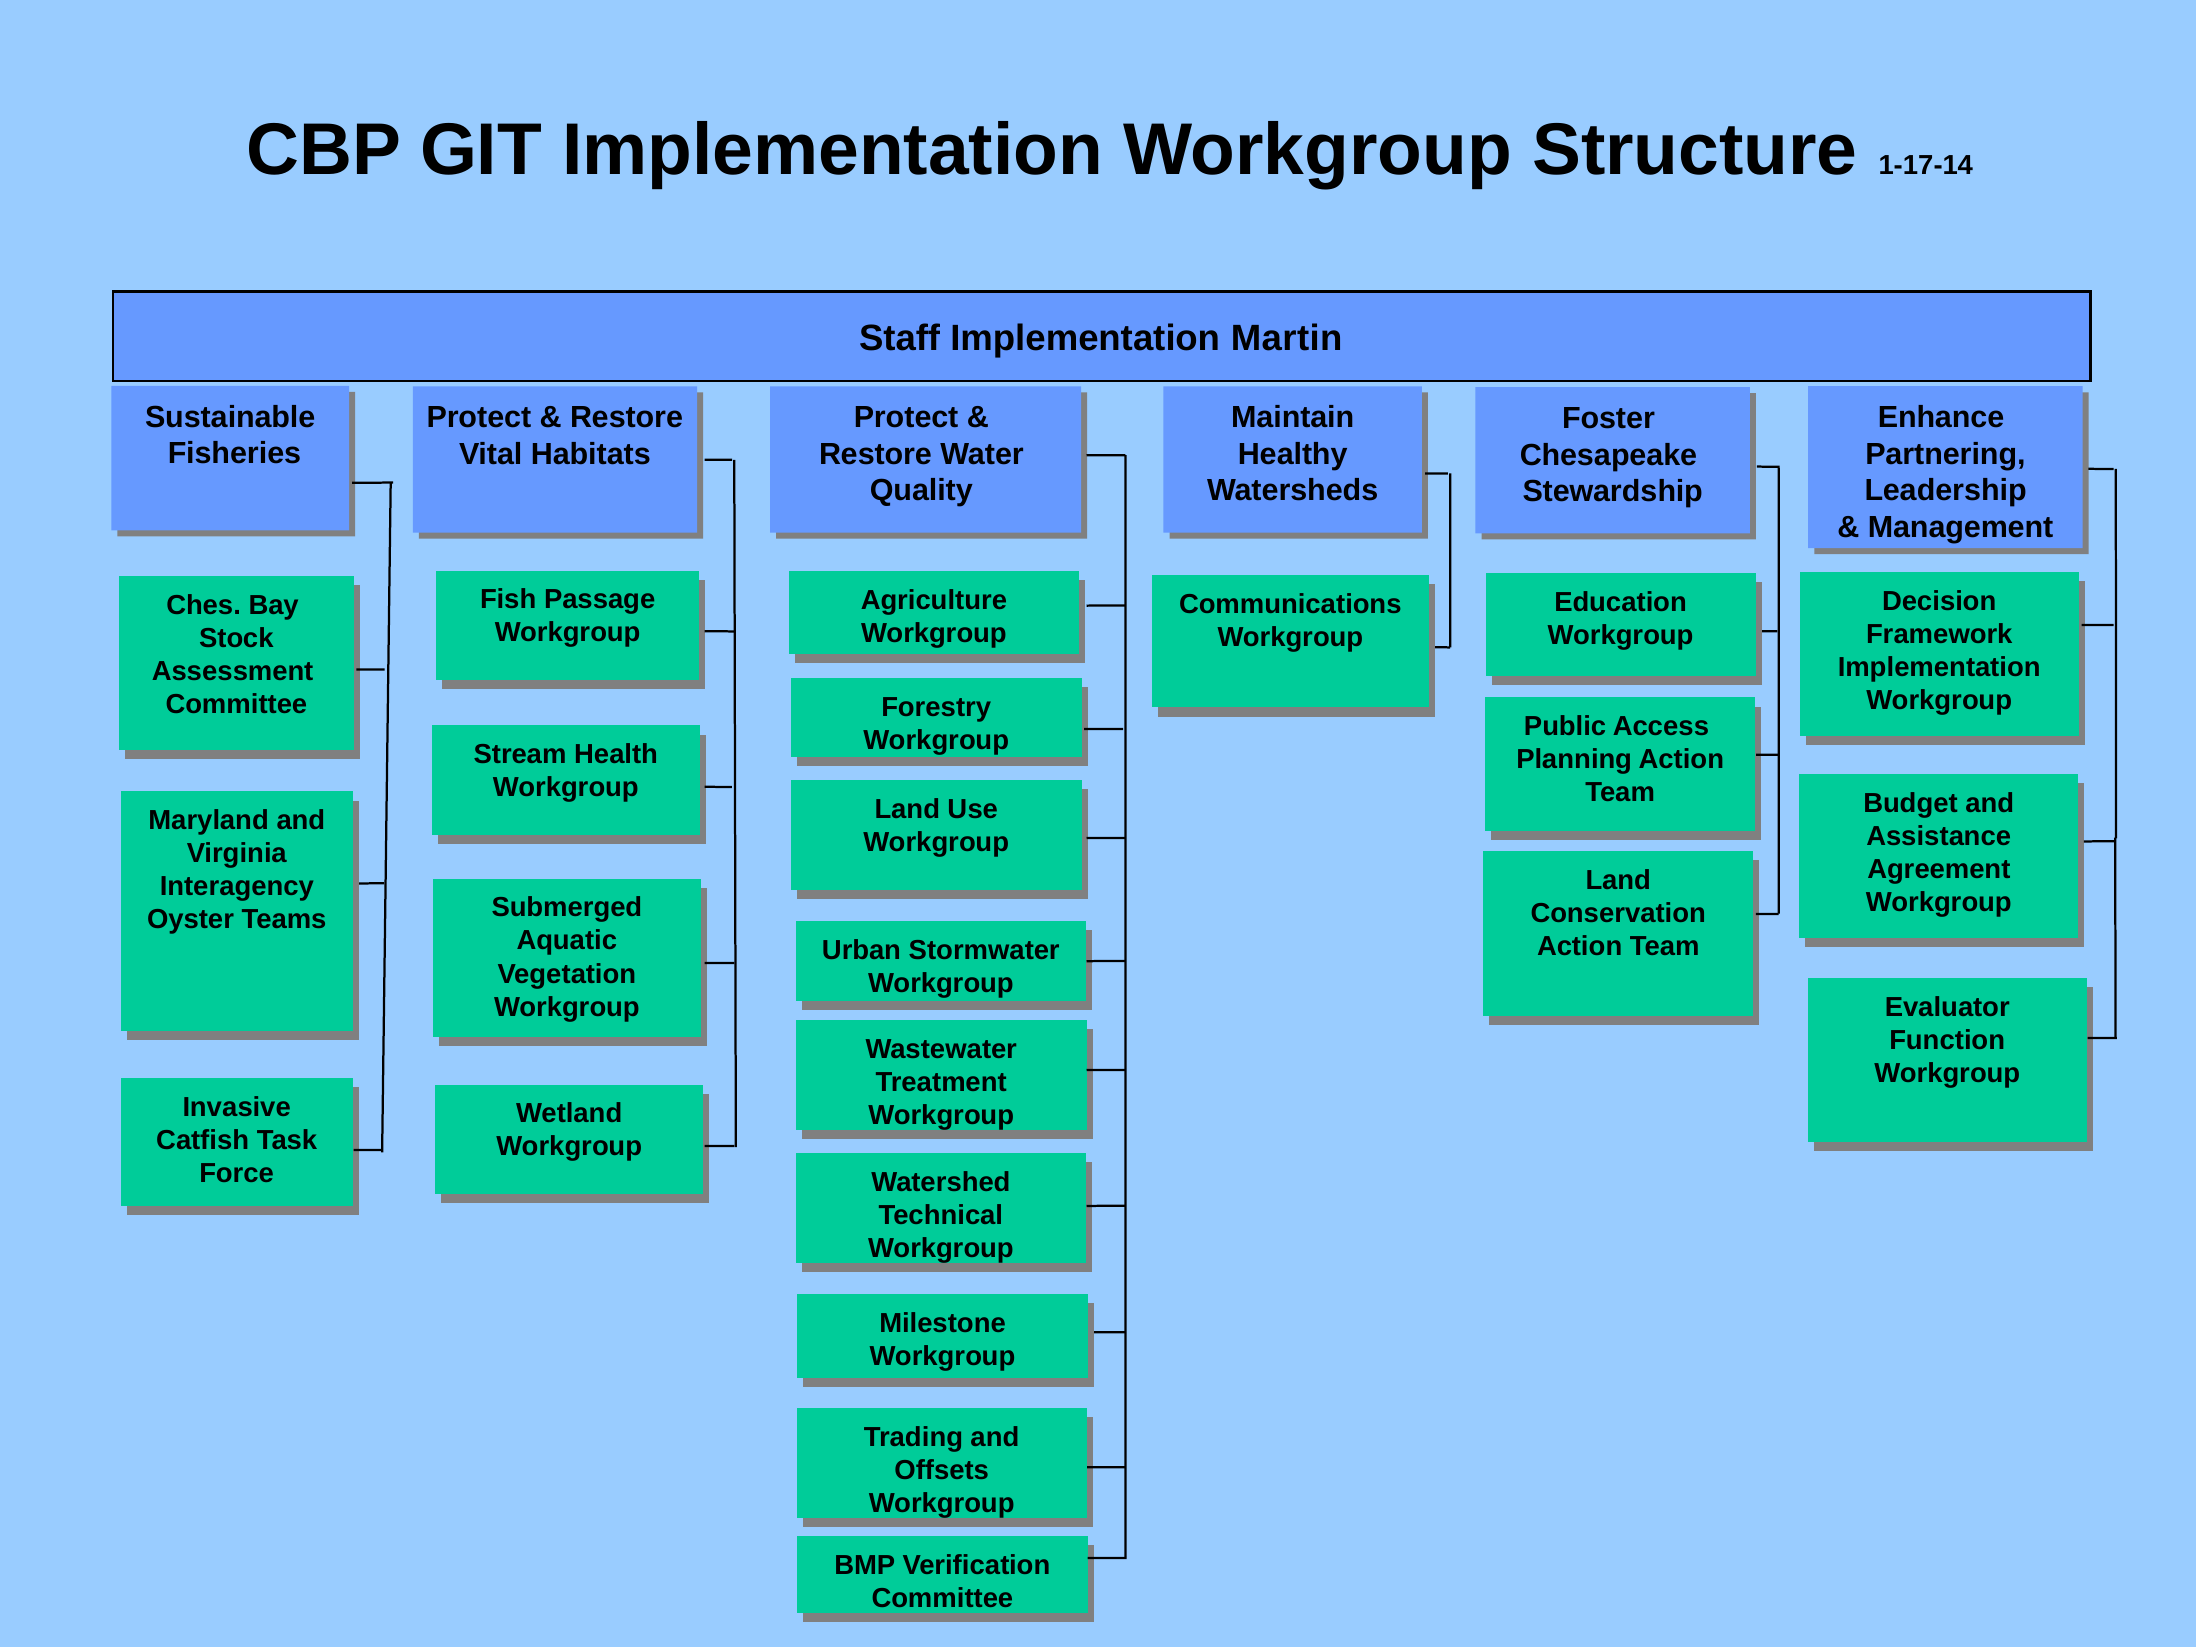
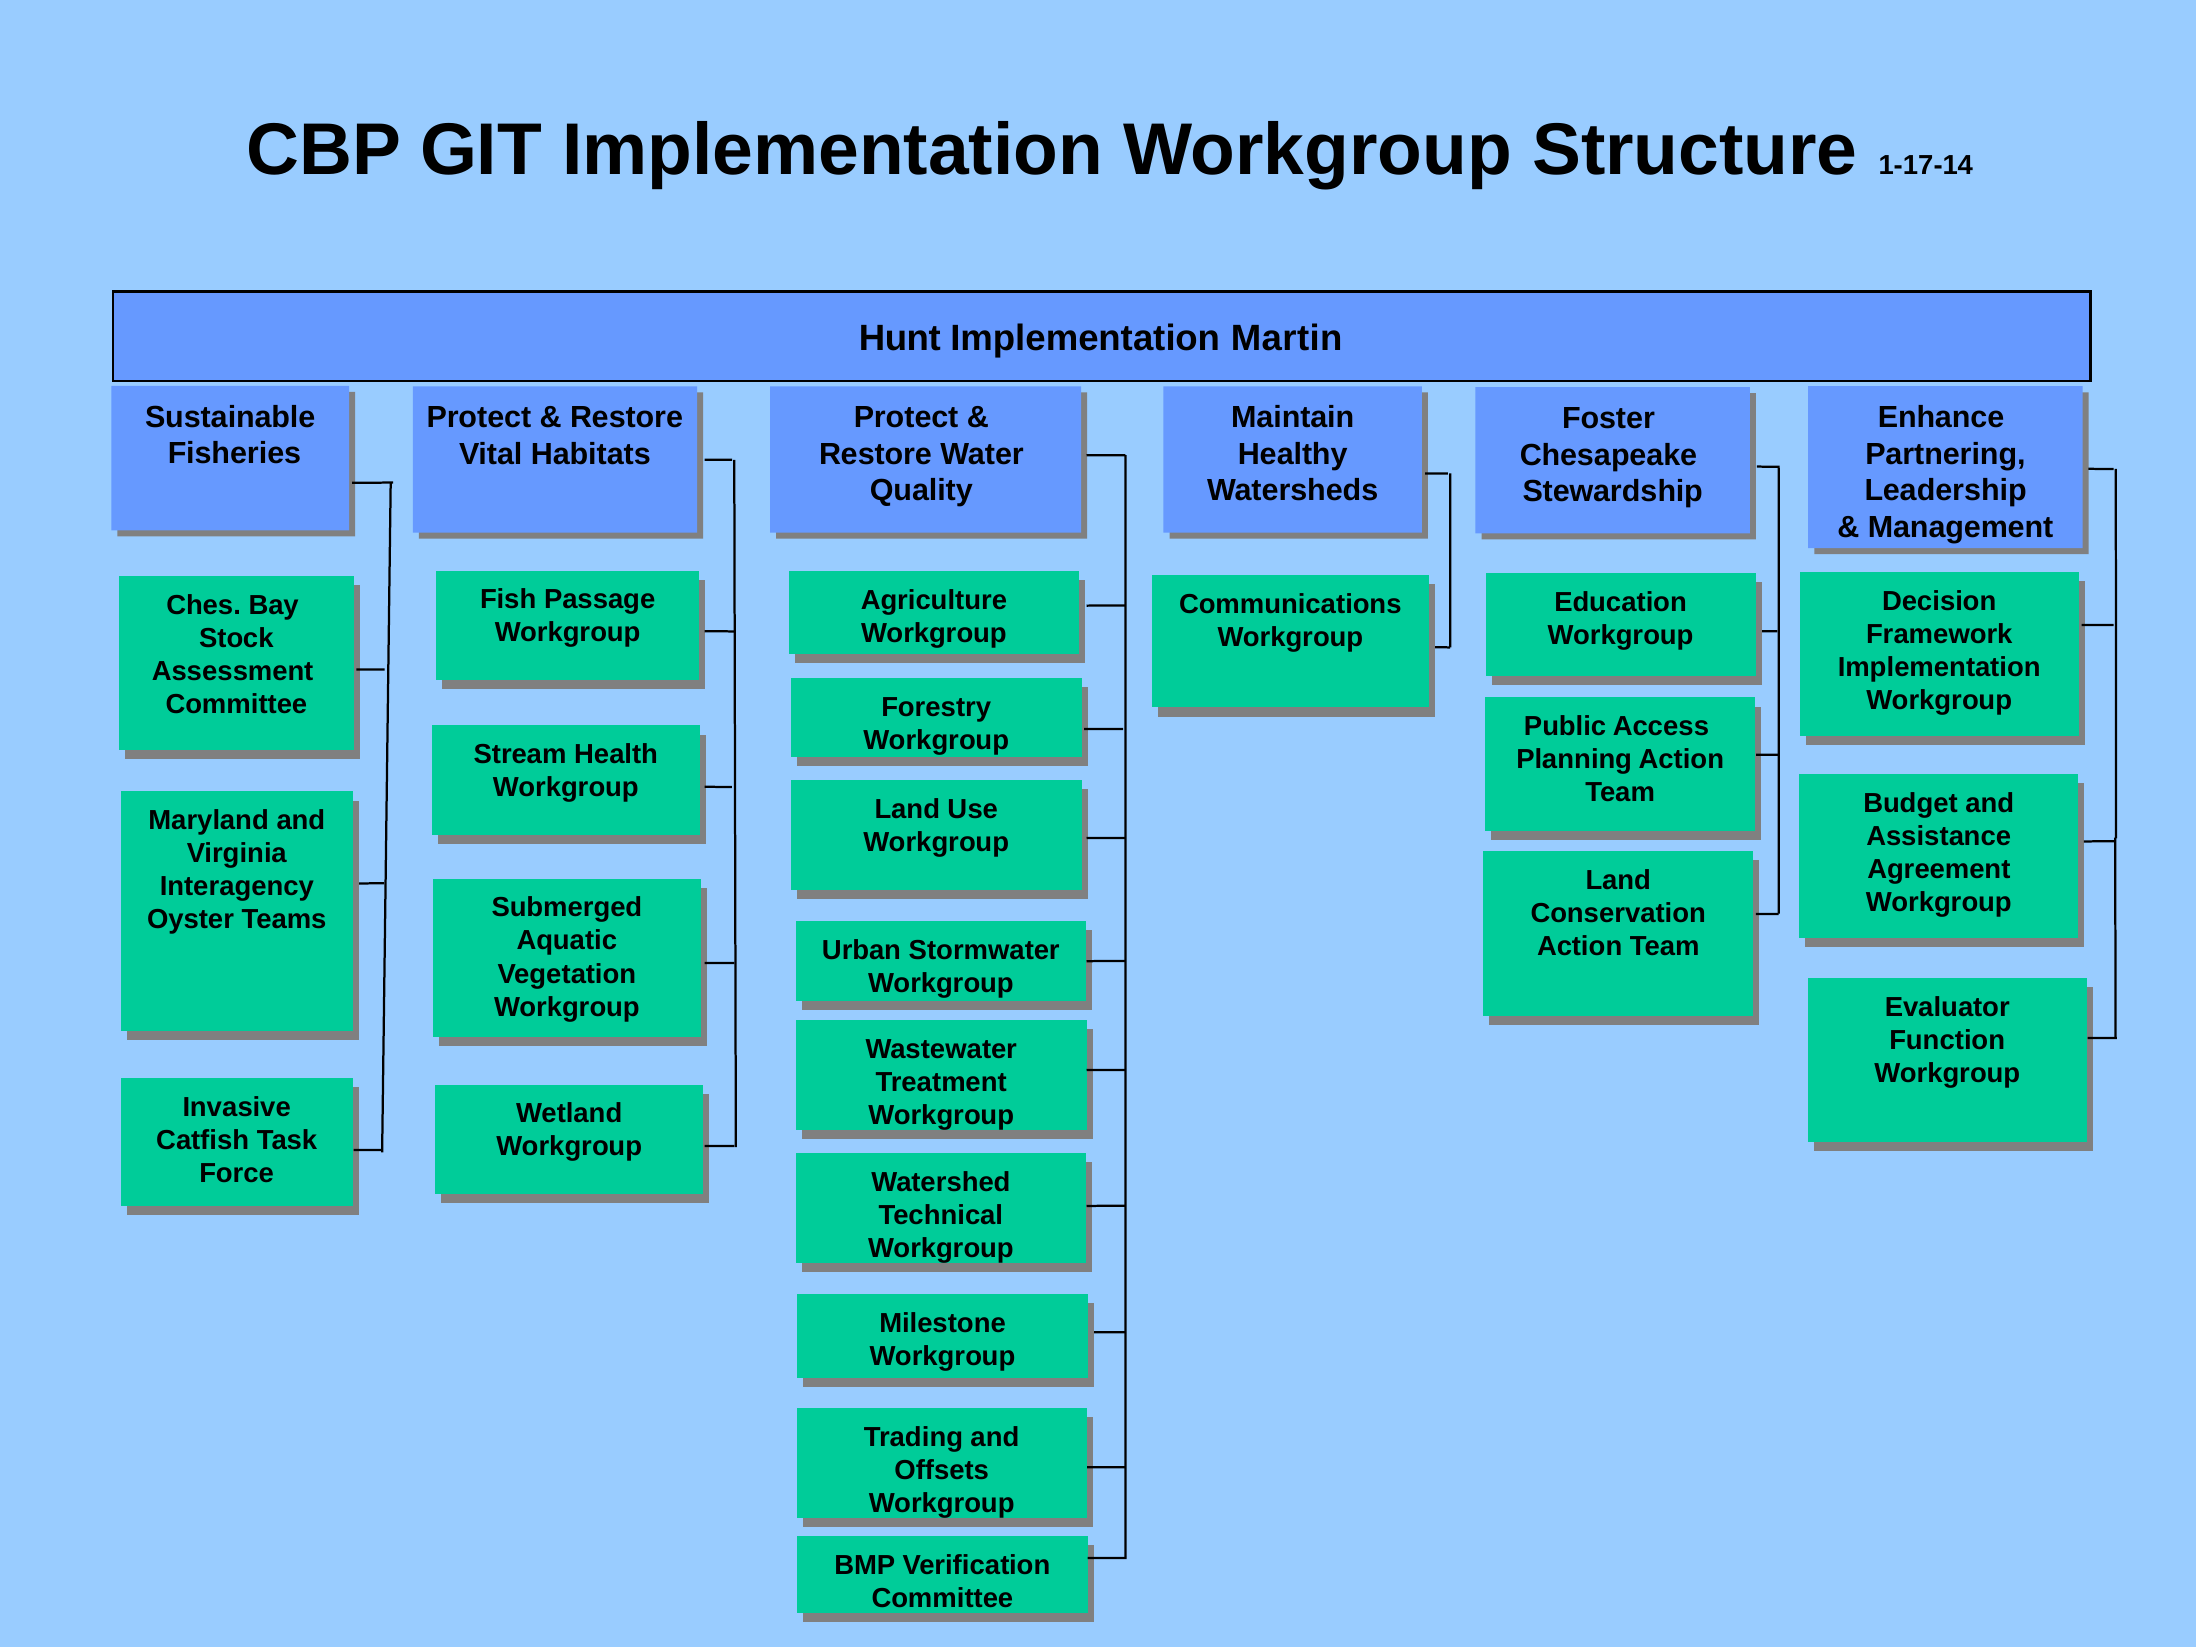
Staff: Staff -> Hunt (900, 339)
